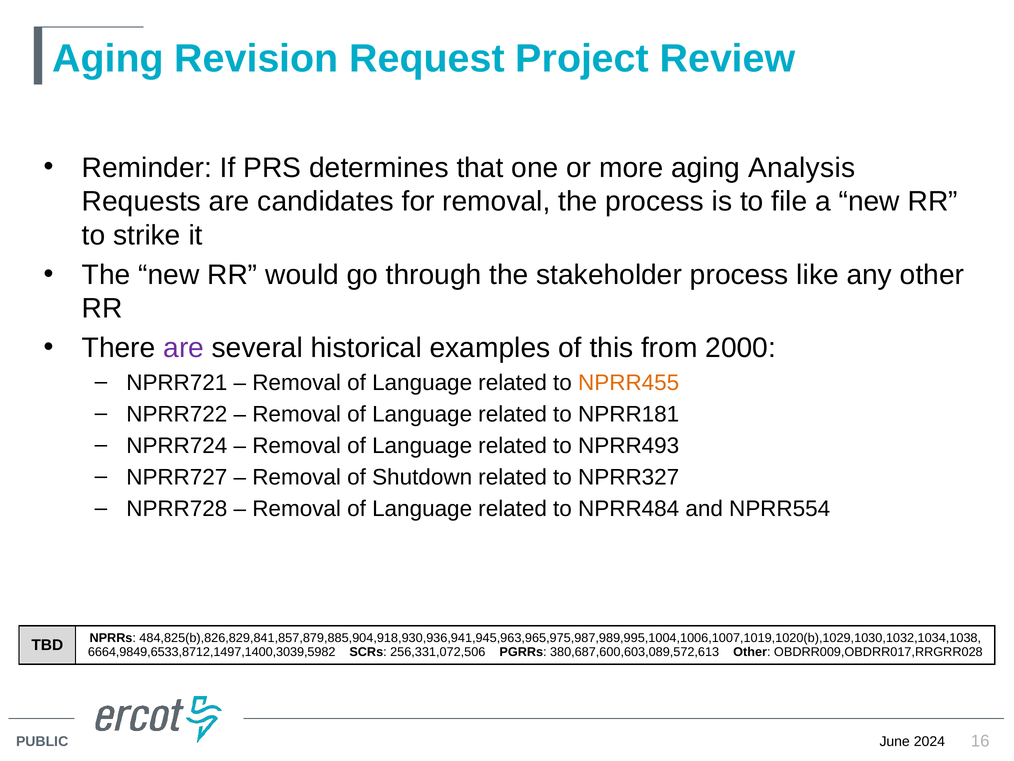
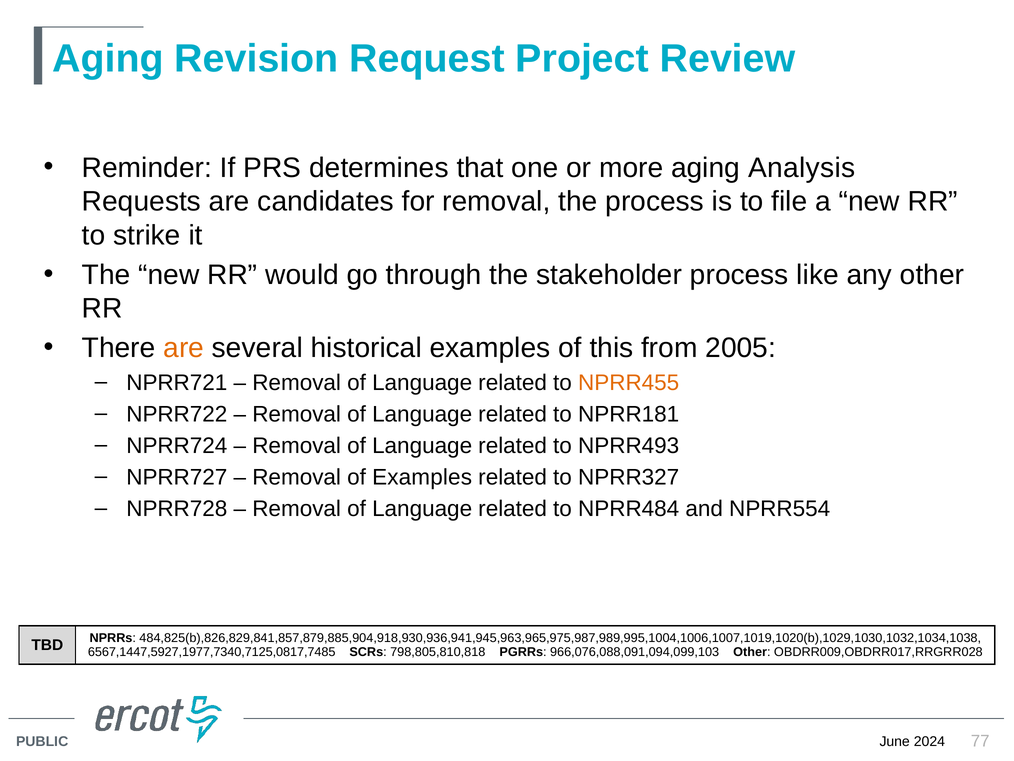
are colour: purple -> orange (184, 348)
2000: 2000 -> 2005 (741, 348)
of Shutdown: Shutdown -> Examples (422, 477)
6664,9849,6533,8712,1497,1400,3039,5982: 6664,9849,6533,8712,1497,1400,3039,5982 -> 6567,1447,5927,1977,7340,7125,0817,7485 (212, 652)
256,331,072,506: 256,331,072,506 -> 798,805,810,818 (438, 652)
380,687,600,603,089,572,613: 380,687,600,603,089,572,613 -> 966,076,088,091,094,099,103 (635, 652)
16: 16 -> 77 (980, 741)
